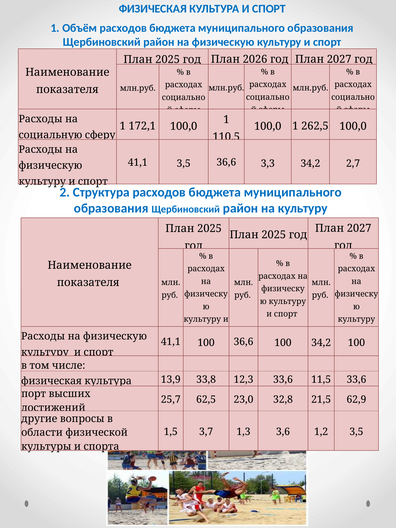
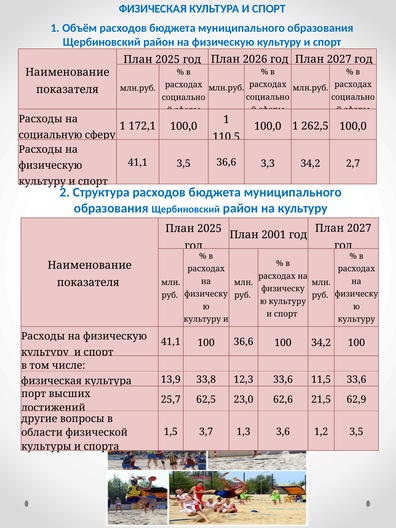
2025: 2025 -> 2001 (274, 235)
32,8: 32,8 -> 62,6 (283, 399)
